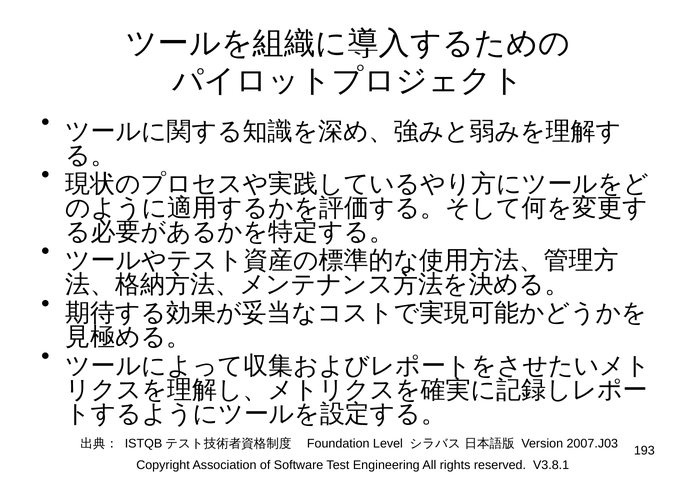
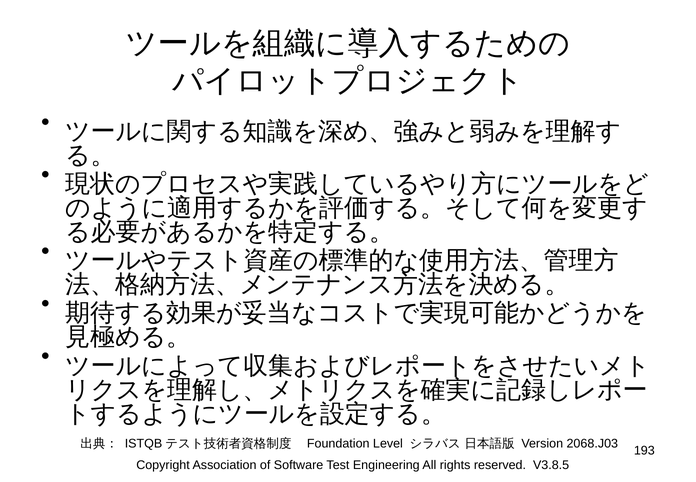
2007.J03: 2007.J03 -> 2068.J03 (592, 443)
V3.8.1: V3.8.1 -> V3.8.5 (551, 465)
